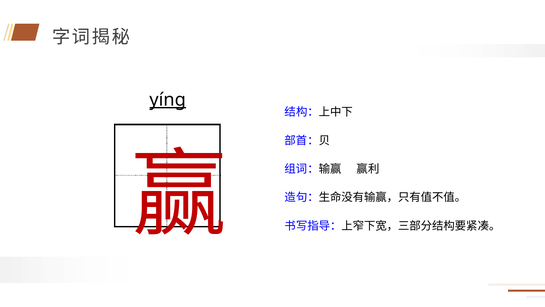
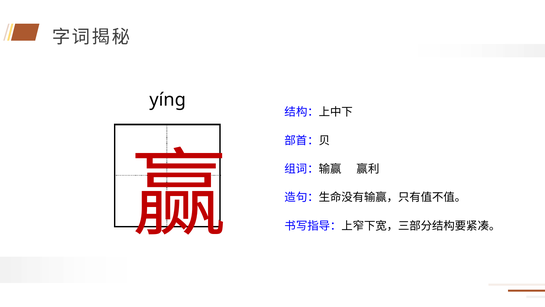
yíng underline: present -> none (168, 100)
